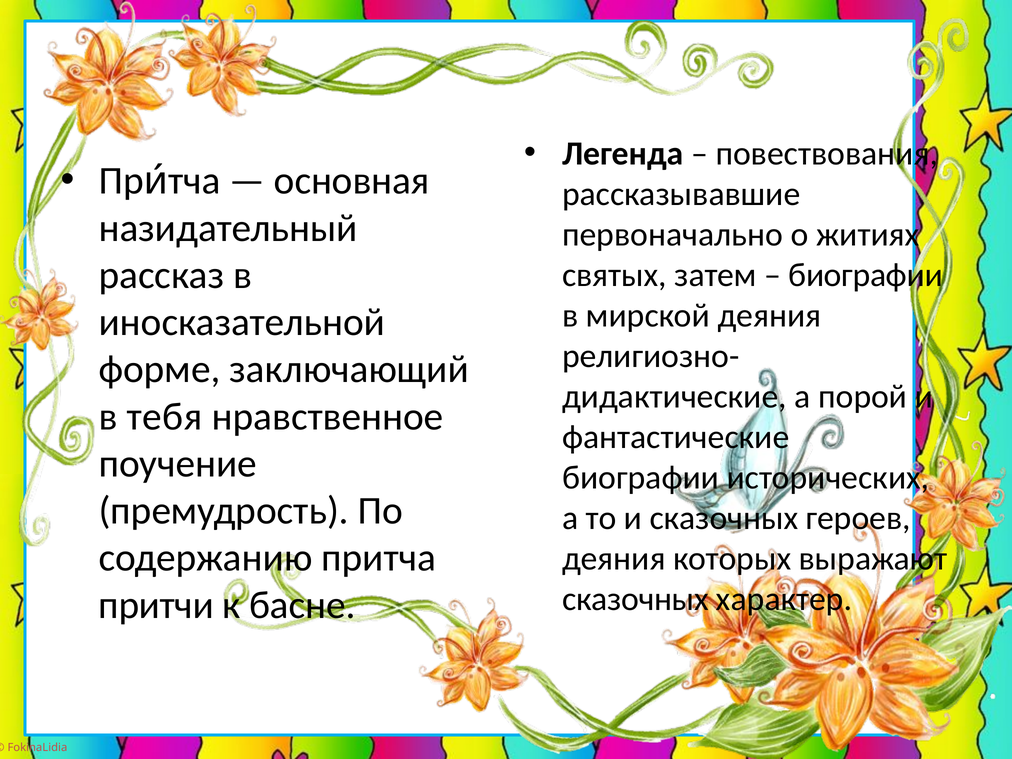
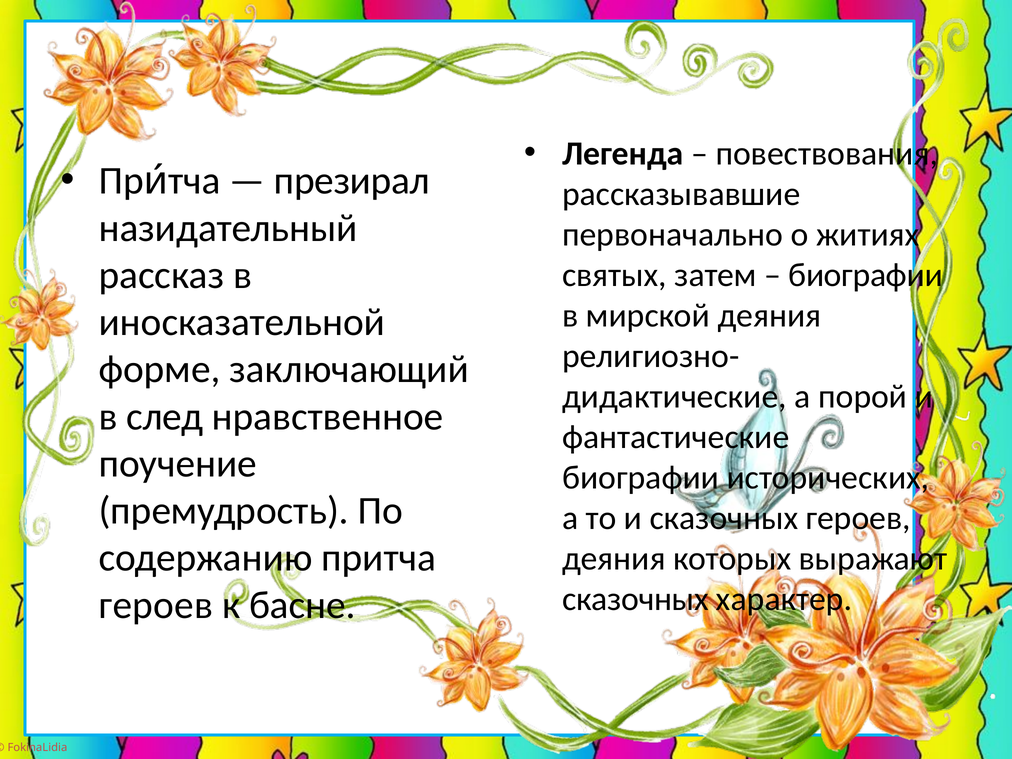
основная: основная -> презирал (352, 181)
тебя: тебя -> след (165, 417)
притчи: притчи -> героев (156, 605)
